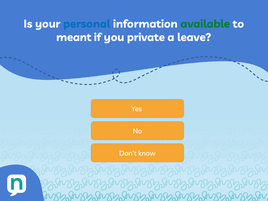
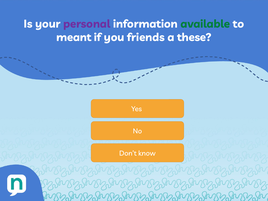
personal colour: blue -> purple (87, 24)
private: private -> friends (146, 37)
leave: leave -> these (194, 37)
